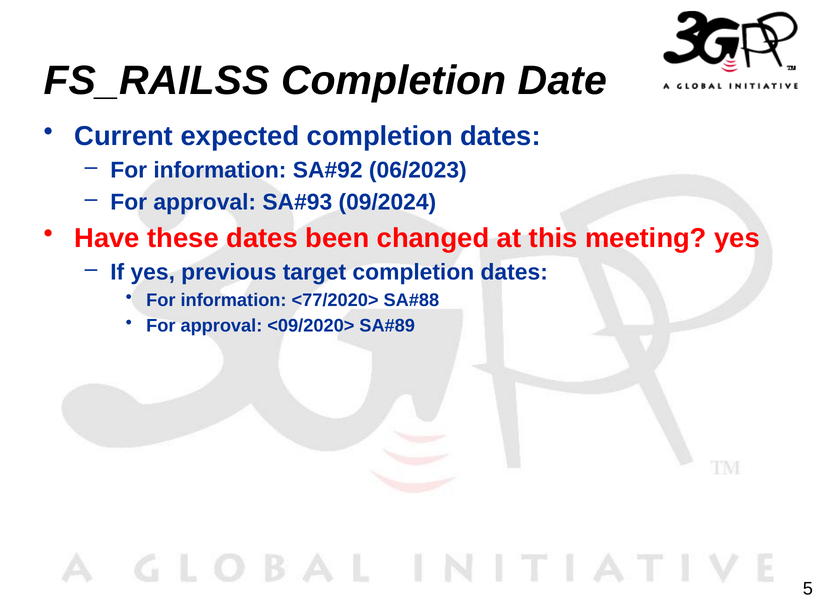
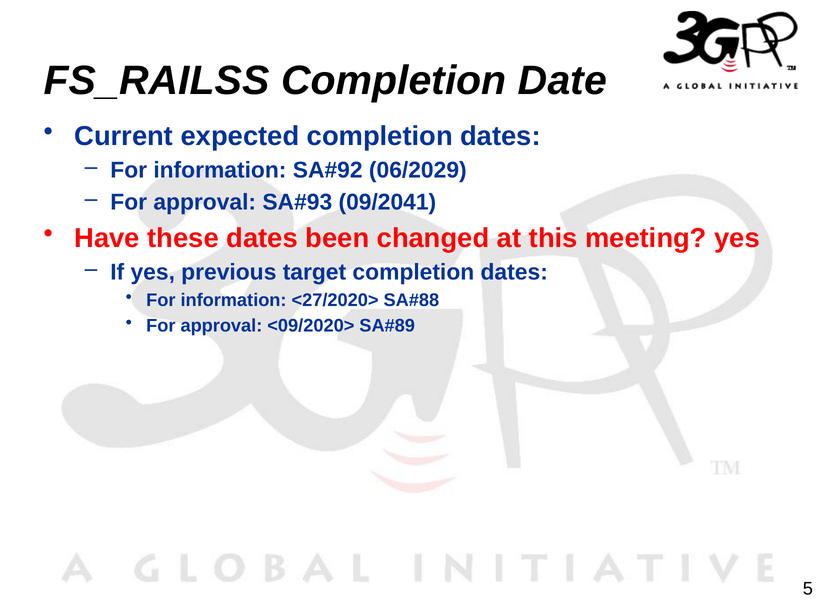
06/2023: 06/2023 -> 06/2029 (418, 171)
09/2024: 09/2024 -> 09/2041 (387, 202)
<77/2020>: <77/2020> -> <27/2020> (335, 301)
